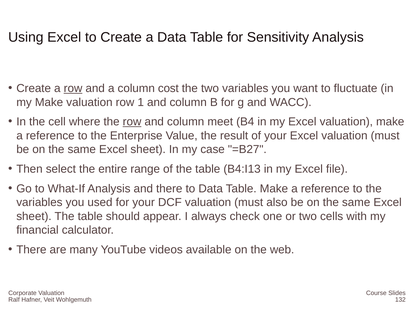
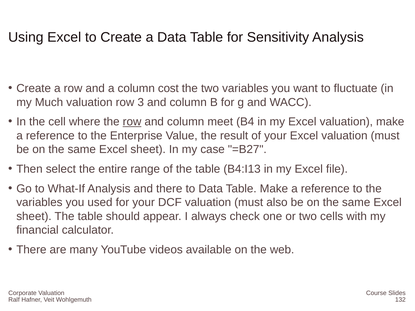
row underline: present -> none (73, 88)
my Make: Make -> Much (49, 102)
1: 1 -> 3 (141, 102)
